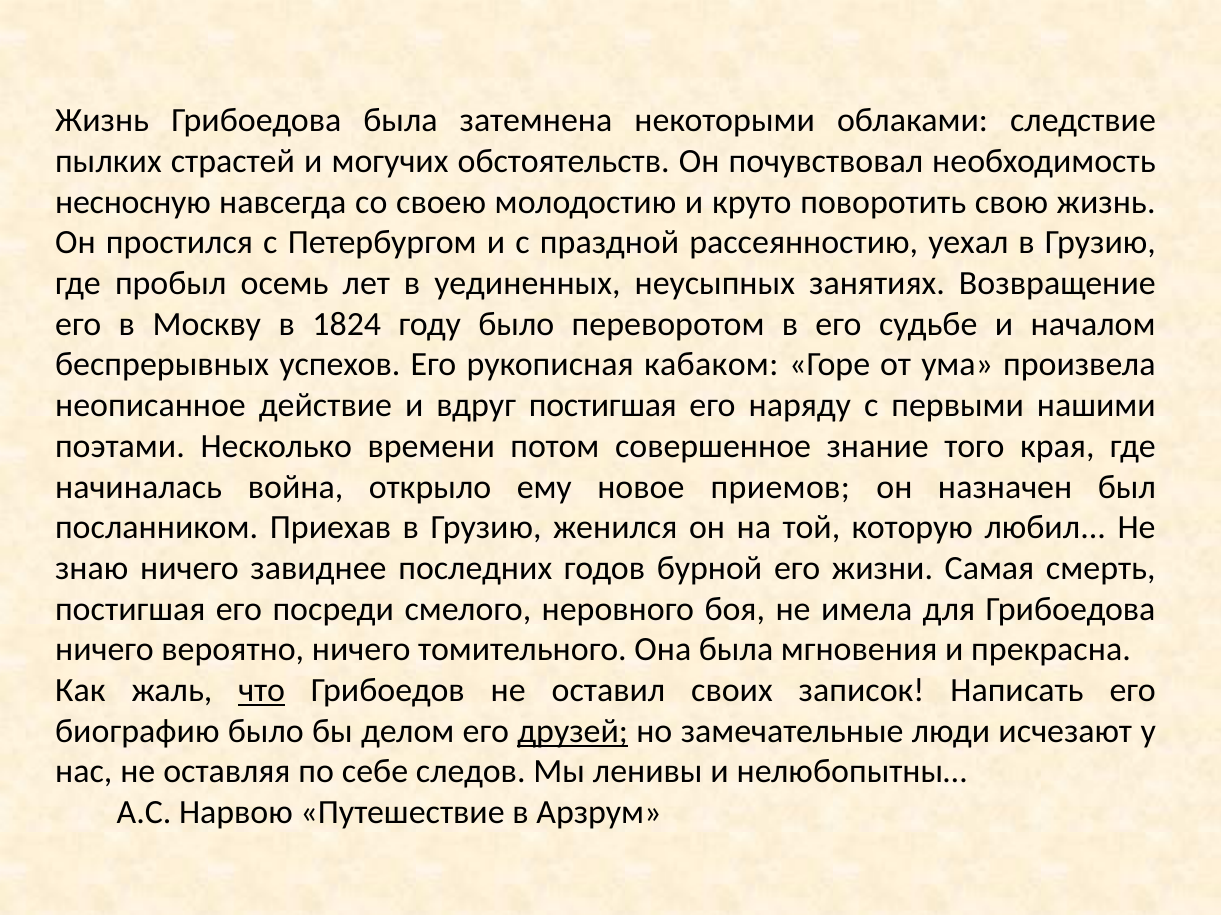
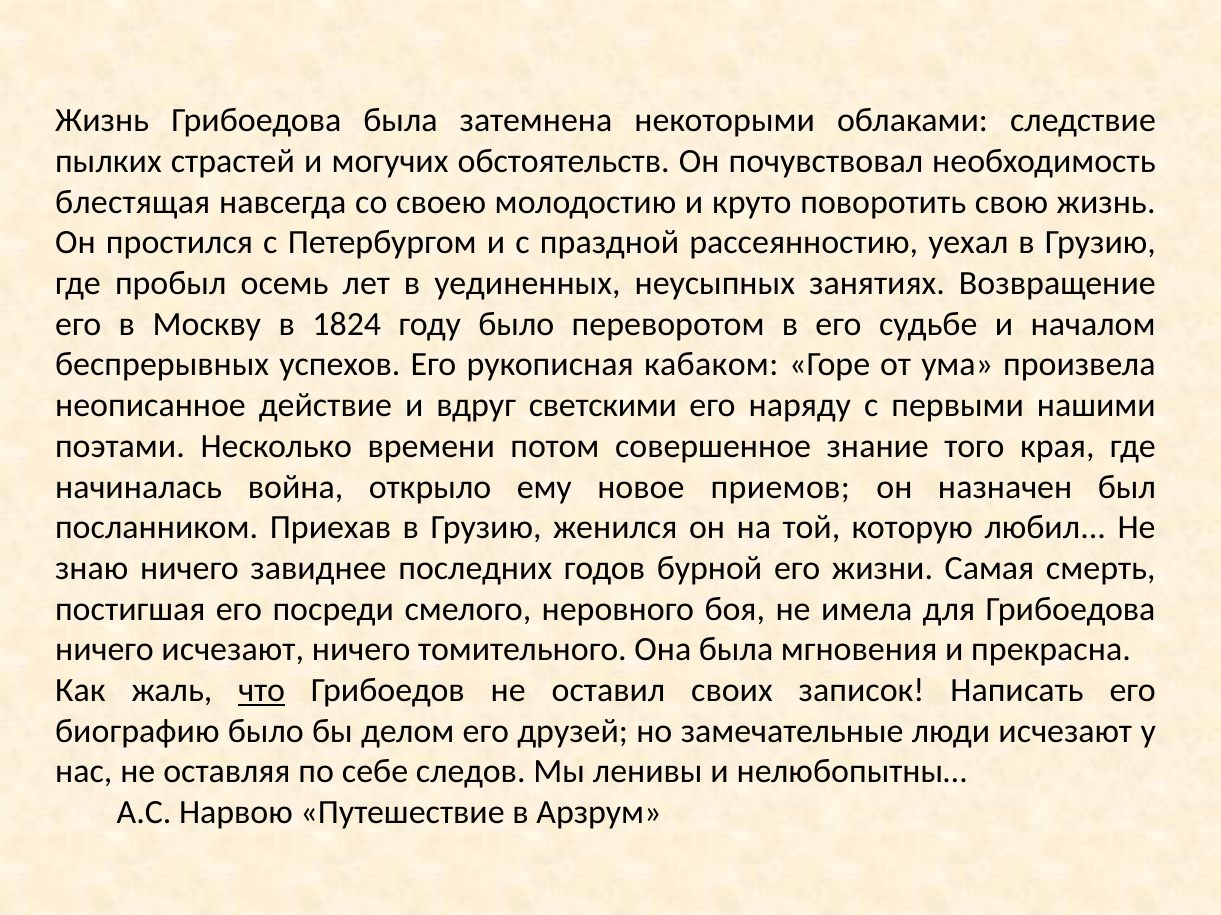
несносную: несносную -> блестящая (133, 202)
вдруг постигшая: постигшая -> светскими (603, 406)
ничего вероятно: вероятно -> исчезают (233, 650)
друзей underline: present -> none (573, 732)
